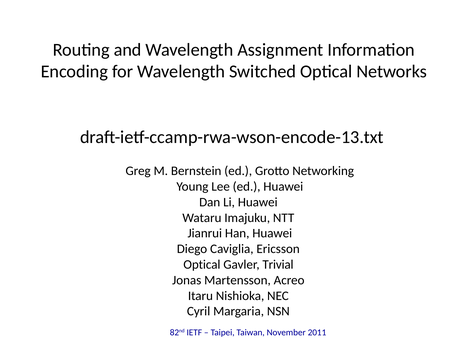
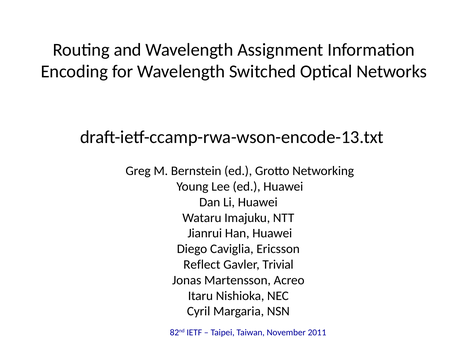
Optical: Optical -> Reflect (202, 265)
